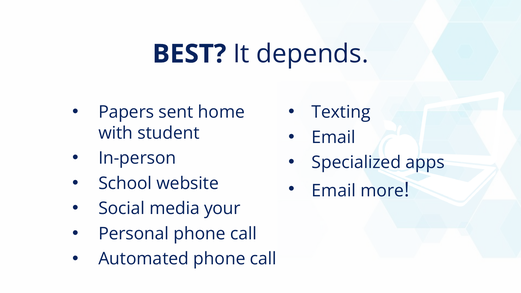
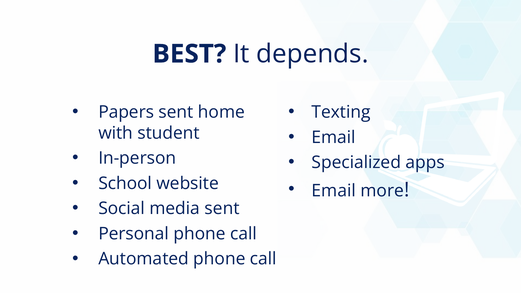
media your: your -> sent (222, 209)
